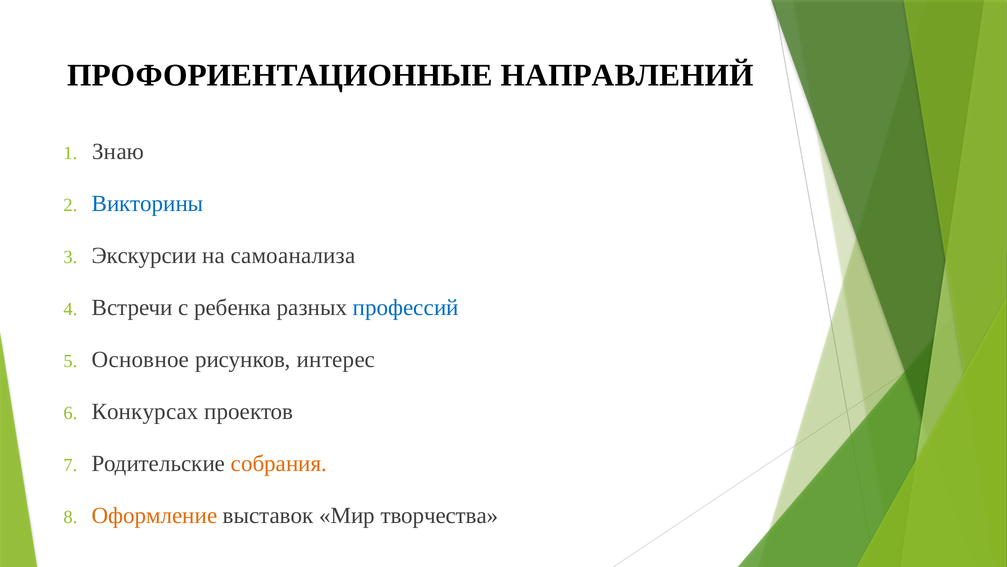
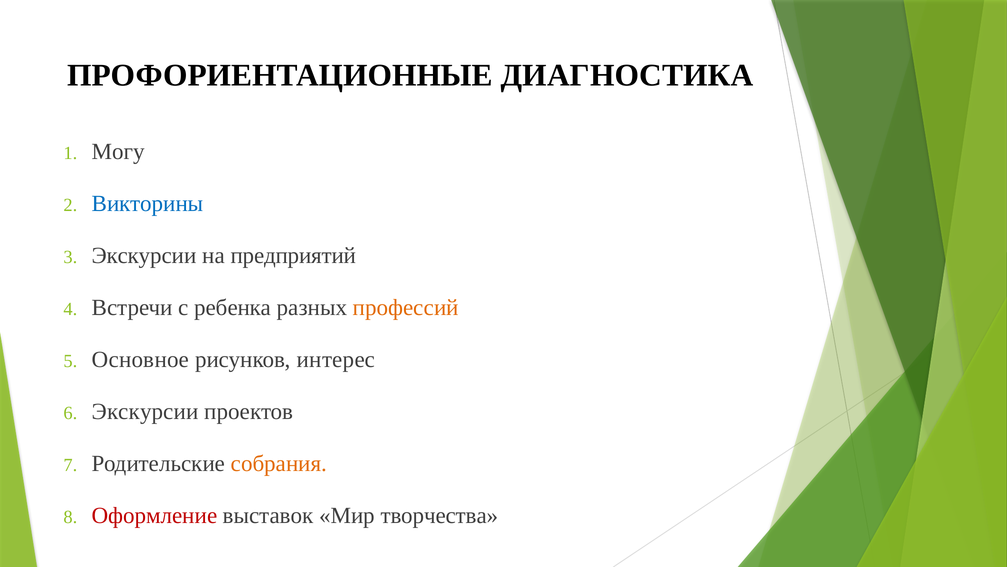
НАПРАВЛЕНИЙ: НАПРАВЛЕНИЙ -> ДИАГНОСТИКА (627, 75)
Знаю: Знаю -> Могу (118, 151)
самоанализа: самоанализа -> предприятий (293, 255)
профессий colour: blue -> orange (406, 307)
Конкурсах: Конкурсах -> Экскурсии (145, 411)
Оформление colour: orange -> red (155, 515)
